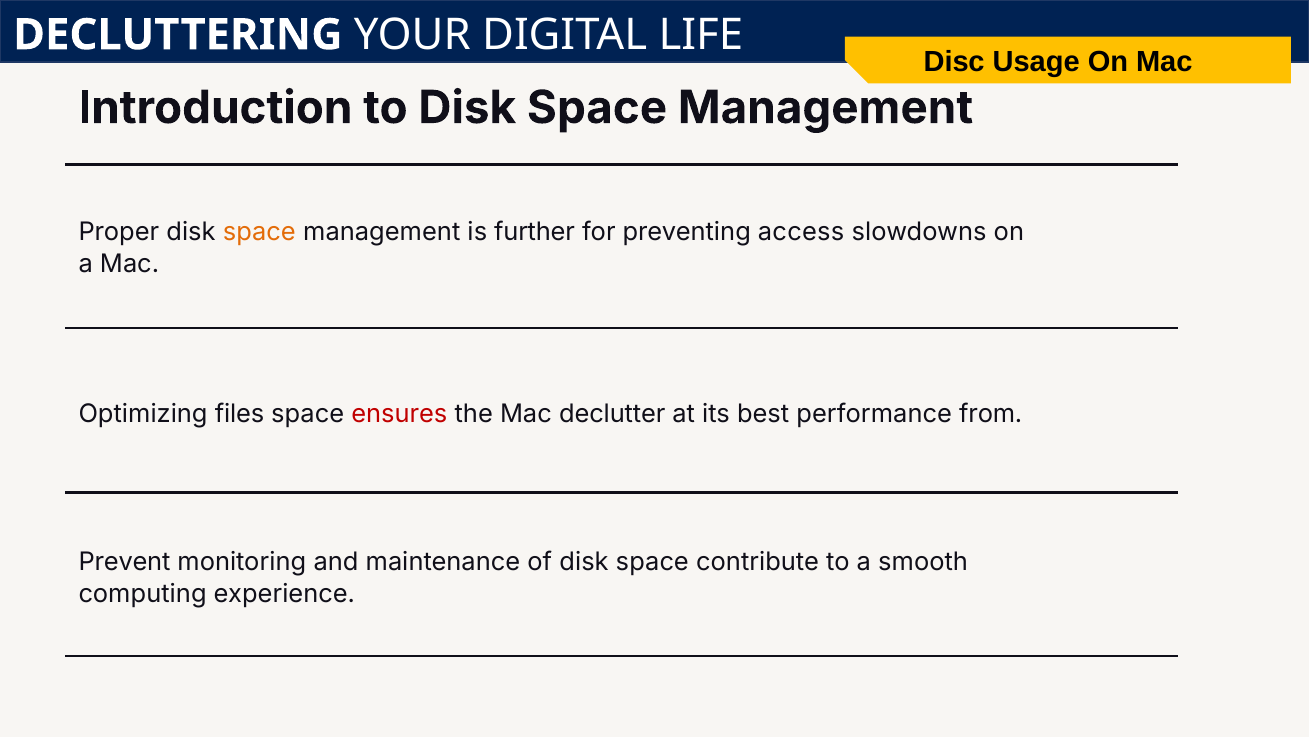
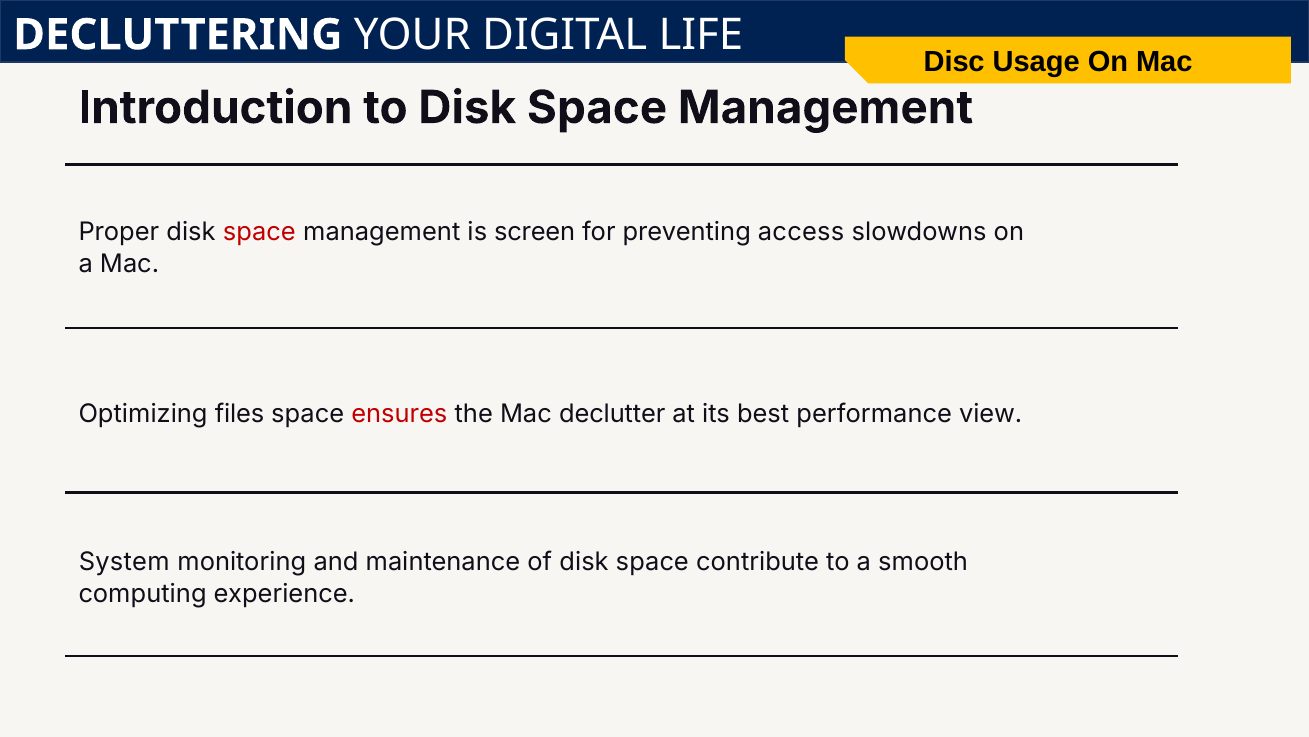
space colour: orange -> red (259, 232)
further: further -> screen (535, 232)
from: from -> view (991, 414)
Prevent: Prevent -> System (124, 561)
